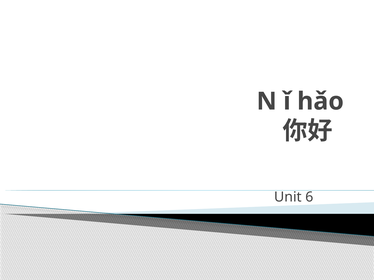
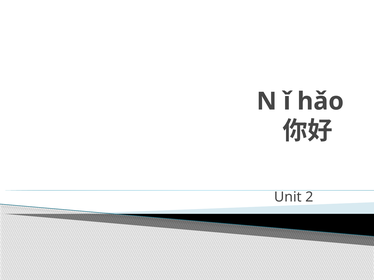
6: 6 -> 2 (309, 197)
